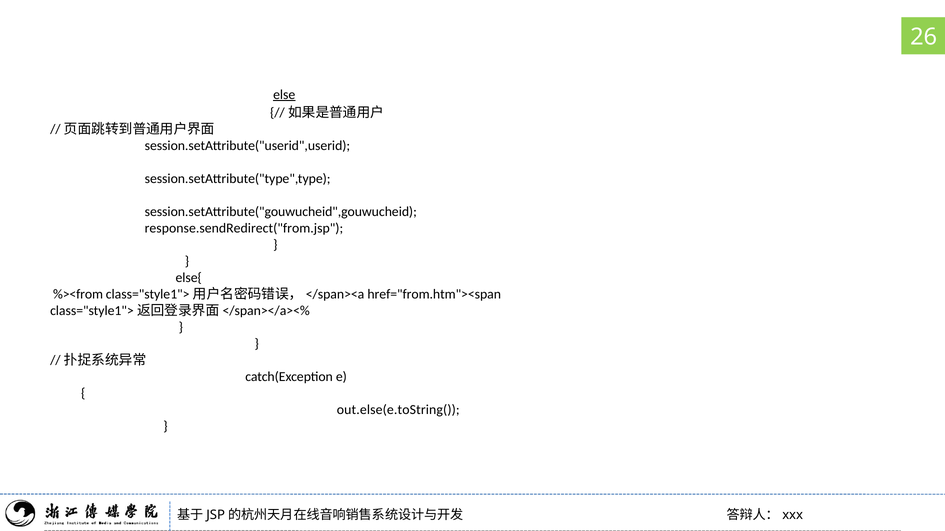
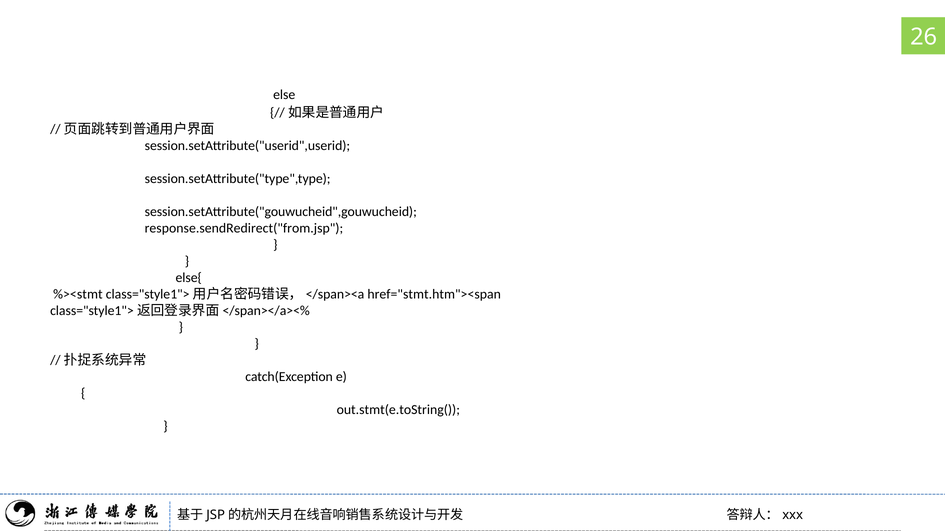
else underline: present -> none (284, 95)
%><from: %><from -> %><stmt (78, 295)
href="from.htm"><span: href="from.htm"><span -> href="stmt.htm"><span (434, 295)
out.else(e.toString(: out.else(e.toString( -> out.stmt(e.toString( (398, 410)
